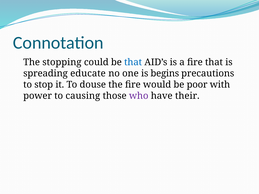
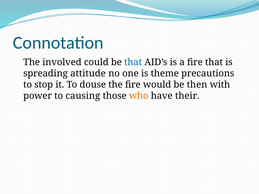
stopping: stopping -> involved (62, 62)
educate: educate -> attitude (88, 74)
begins: begins -> theme (165, 74)
poor: poor -> then (197, 85)
who colour: purple -> orange (139, 96)
